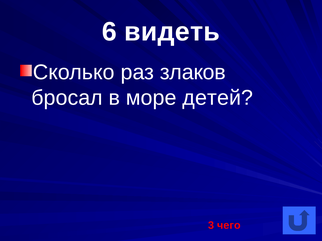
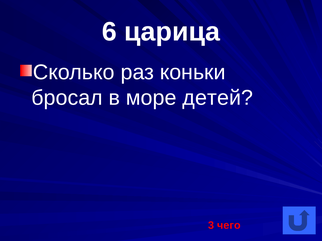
видеть: видеть -> царица (172, 32)
злаков: злаков -> коньки (193, 72)
